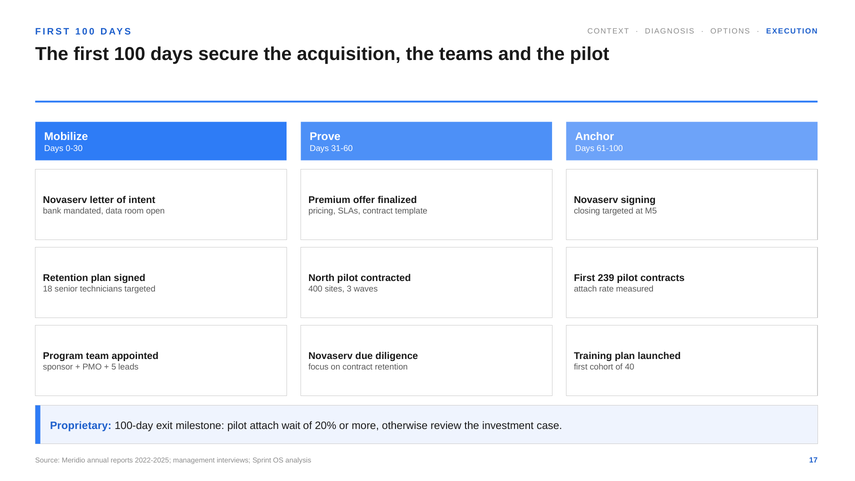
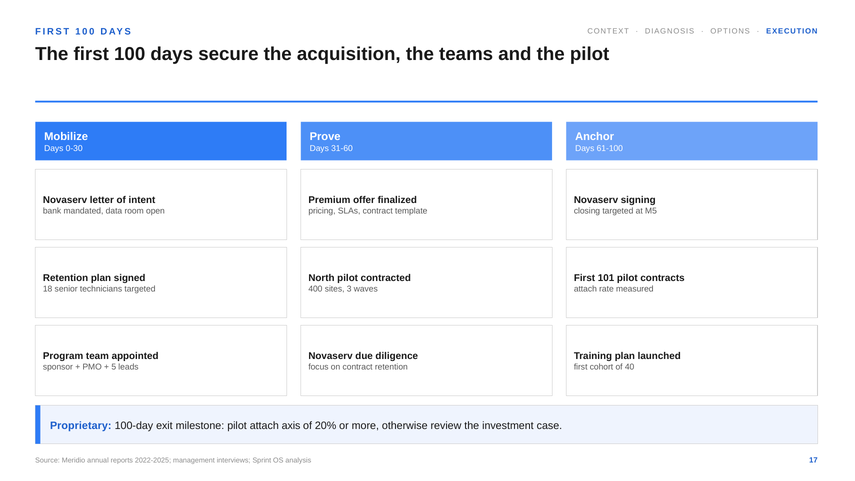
239: 239 -> 101 (606, 278)
wait: wait -> axis (291, 426)
